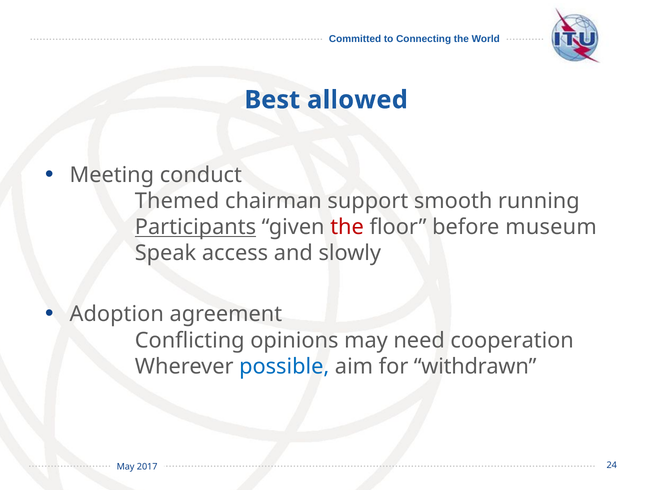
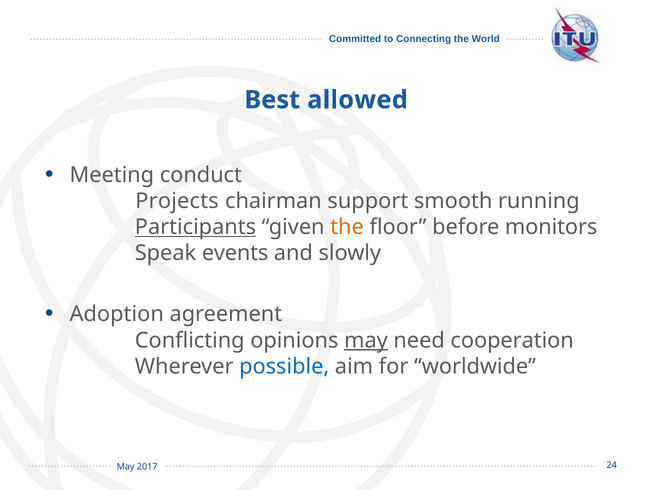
Themed: Themed -> Projects (177, 201)
the colour: red -> orange (347, 227)
museum: museum -> monitors (551, 227)
access: access -> events (235, 253)
may underline: none -> present (366, 340)
withdrawn: withdrawn -> worldwide (475, 366)
